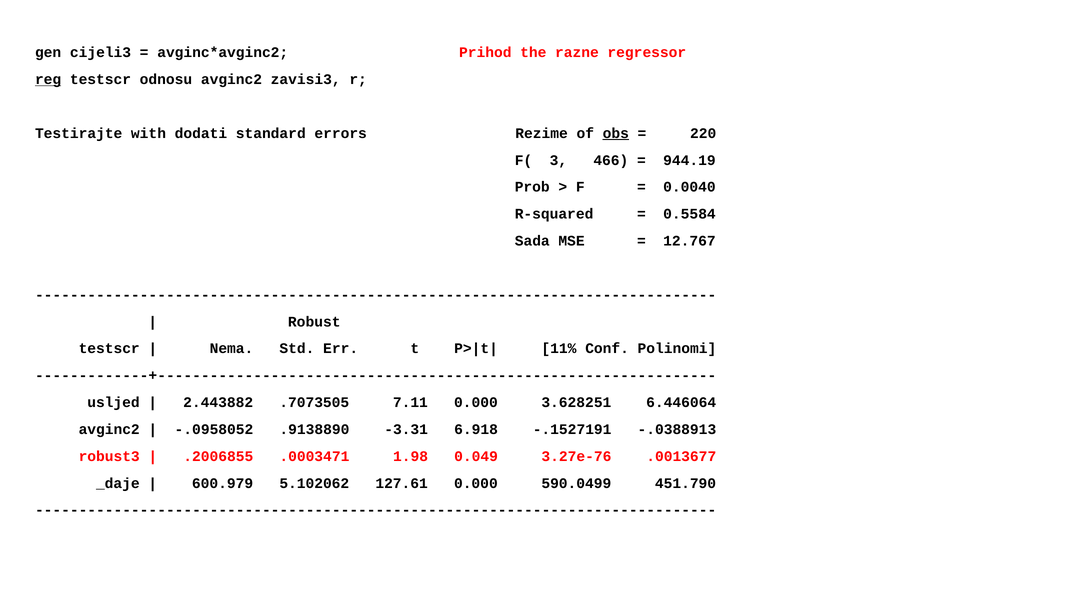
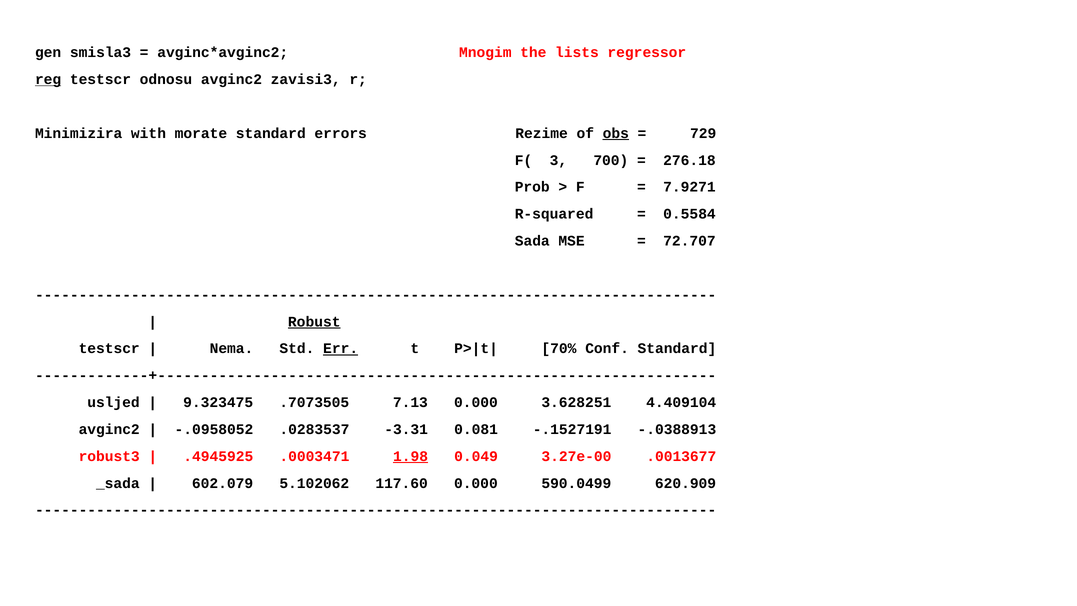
cijeli3: cijeli3 -> smisla3 (101, 53)
Prihod: Prihod -> Mnogim (485, 53)
razne: razne -> lists (577, 53)
Testirajte: Testirajte -> Minimizira (79, 133)
dodati: dodati -> morate (201, 133)
220: 220 -> 729 (703, 133)
466: 466 -> 700 (611, 160)
944.19: 944.19 -> 276.18 (689, 160)
0.0040: 0.0040 -> 7.9271 (689, 187)
12.767: 12.767 -> 72.707 (689, 241)
Robust underline: none -> present (314, 322)
Err underline: none -> present (341, 349)
11%: 11% -> 70% (559, 349)
Conf Polinomi: Polinomi -> Standard (677, 349)
2.443882: 2.443882 -> 9.323475 (218, 402)
7.11: 7.11 -> 7.13 (410, 402)
6.446064: 6.446064 -> 4.409104 (681, 402)
.9138890: .9138890 -> .0283537 (314, 429)
6.918: 6.918 -> 0.081 (476, 429)
.2006855: .2006855 -> .4945925 (218, 456)
1.98 underline: none -> present (411, 456)
3.27e-76: 3.27e-76 -> 3.27e-00 (576, 456)
_daje: _daje -> _sada (118, 483)
600.979: 600.979 -> 602.079 (223, 483)
127.61: 127.61 -> 117.60 (402, 483)
451.790: 451.790 -> 620.909 (686, 483)
